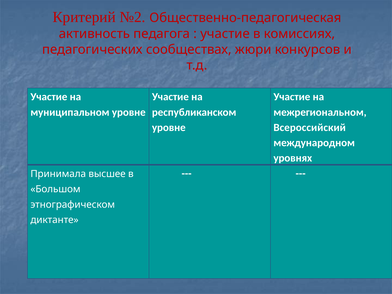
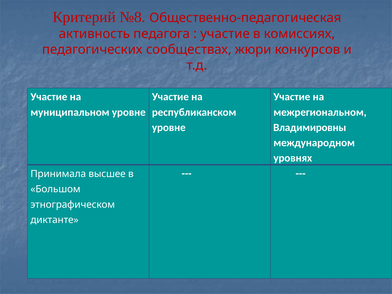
№2: №2 -> №8 (132, 17)
Всероссийский: Всероссийский -> Владимировны (310, 127)
